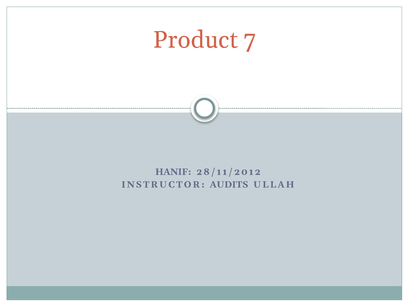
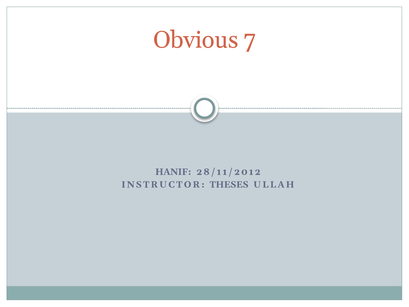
Product: Product -> Obvious (196, 40)
AUDITS: AUDITS -> THESES (229, 184)
